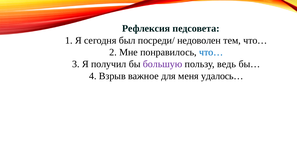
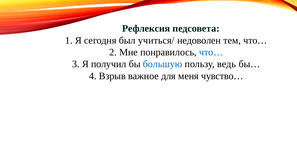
посреди/: посреди/ -> учиться/ (156, 40)
большую colour: purple -> blue (163, 64)
удалось…: удалось… -> чувство… (222, 76)
